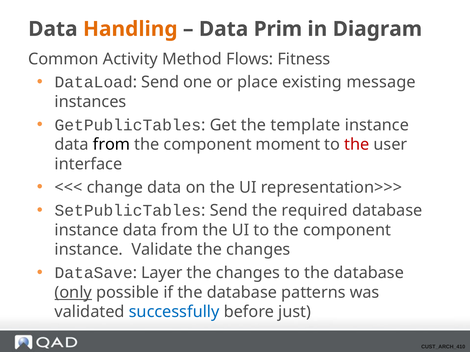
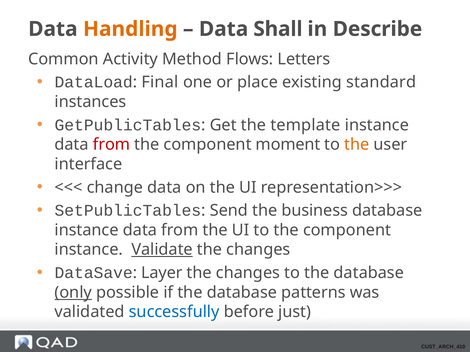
Prim: Prim -> Shall (278, 29)
Diagram: Diagram -> Describe (377, 29)
Fitness: Fitness -> Letters (304, 59)
Send: Send -> Final (160, 82)
message: message -> standard (381, 82)
from colour: black -> red (112, 145)
the colour: red -> orange (357, 145)
required: required -> business (315, 211)
Validate underline: none -> present (162, 250)
